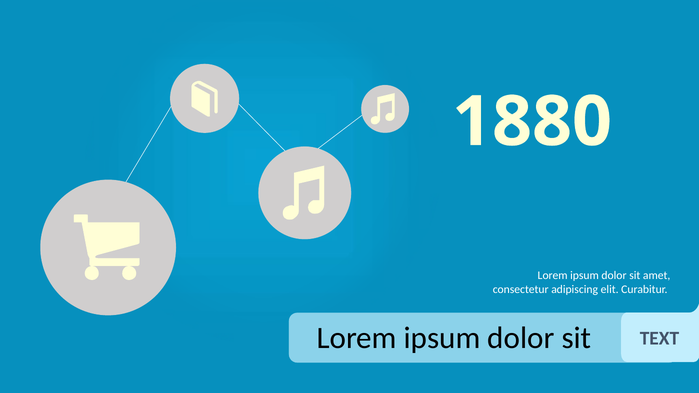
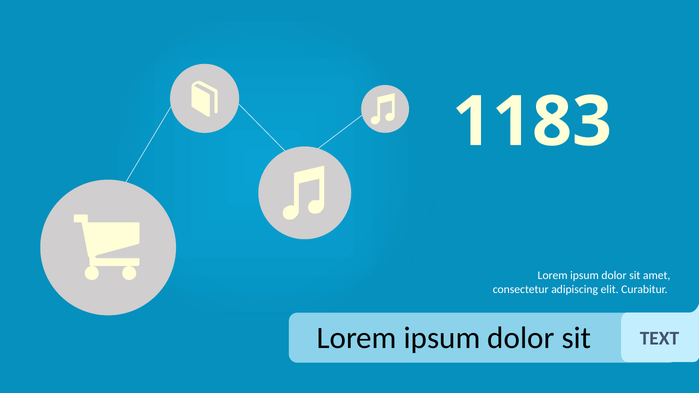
1880: 1880 -> 1183 (532, 122)
